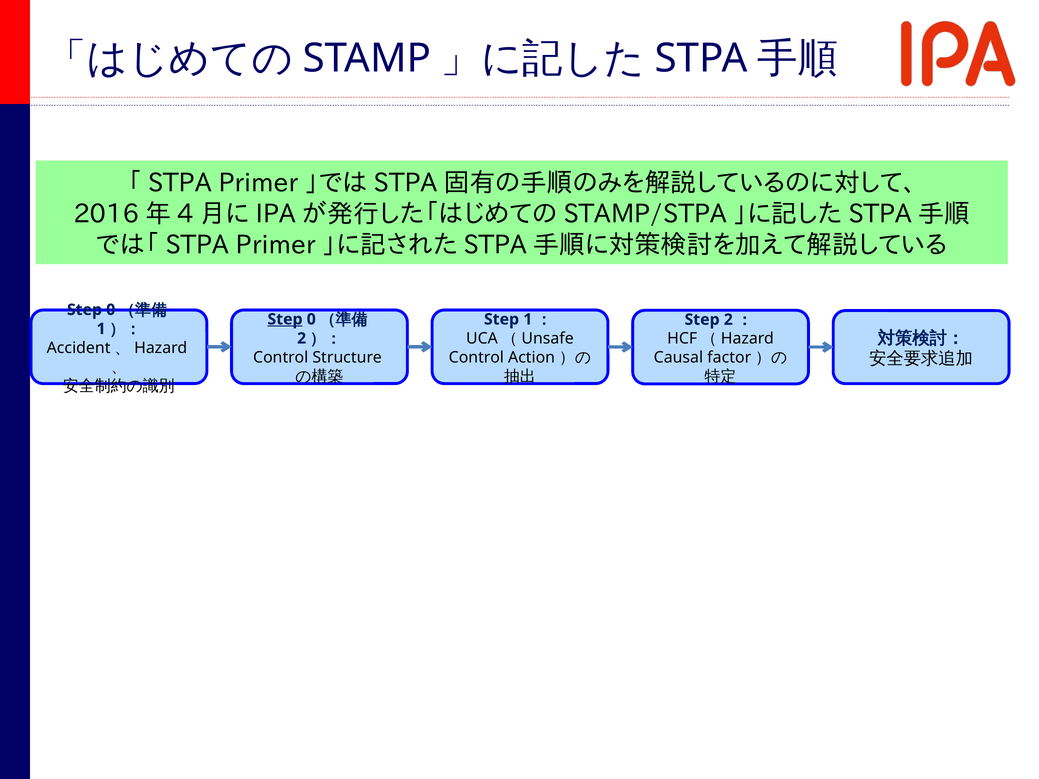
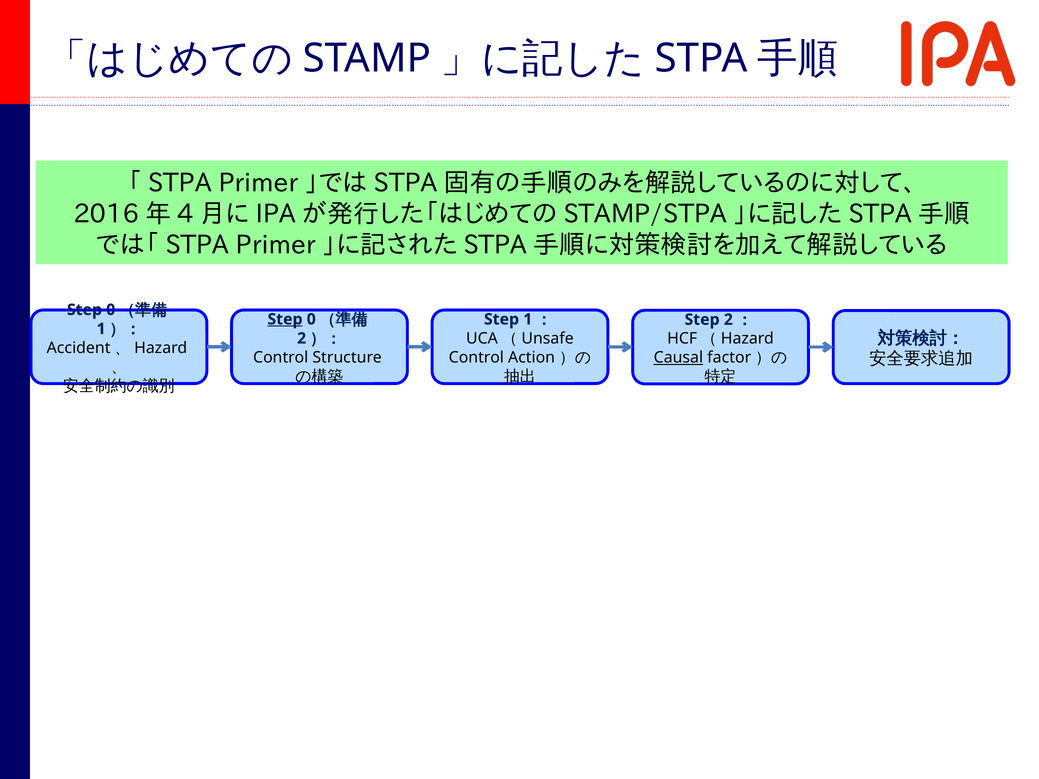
Causal underline: none -> present (678, 358)
